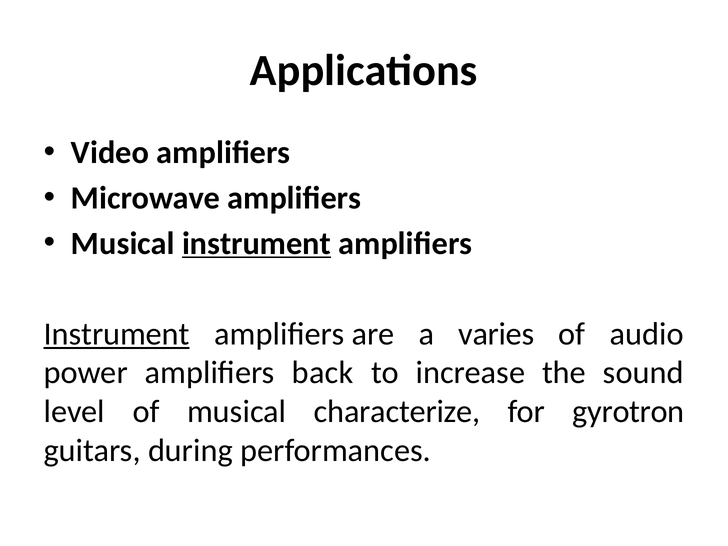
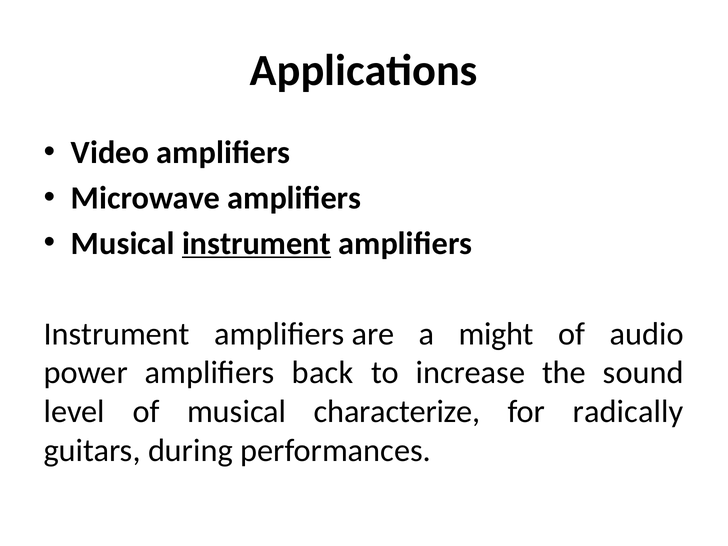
Instrument underline: present -> none (117, 334)
varies: varies -> might (496, 334)
gyrotron: gyrotron -> radically (628, 412)
